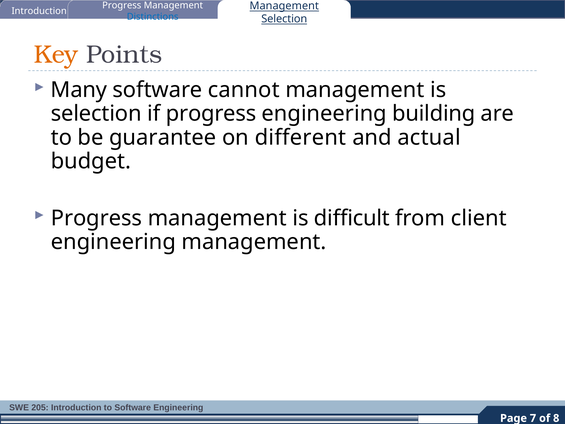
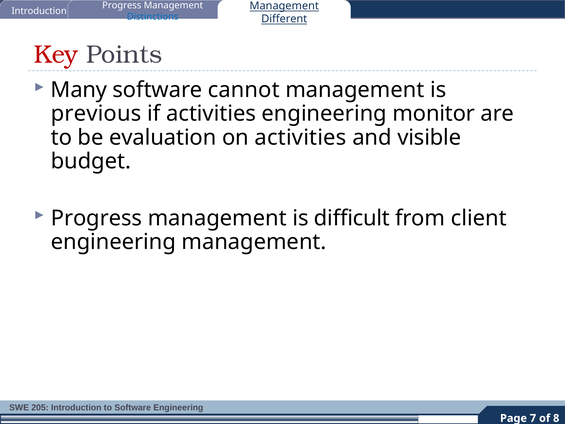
Selection: Selection -> Different (284, 19)
Key colour: orange -> red (56, 54)
selection: selection -> previous (96, 114)
if progress: progress -> activities (211, 114)
building: building -> monitor (434, 114)
guarantee: guarantee -> evaluation (163, 137)
on different: different -> activities (301, 137)
actual: actual -> visible (429, 137)
